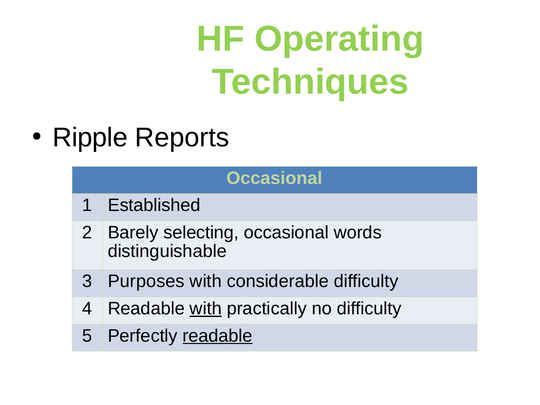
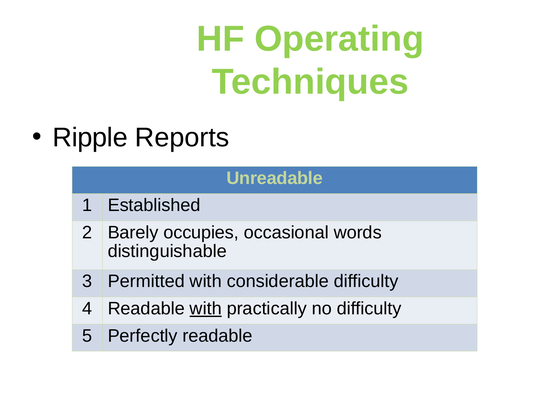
Occasional: Occasional -> Unreadable (275, 178)
selecting: selecting -> occupies (201, 233)
Purposes: Purposes -> Permitted (146, 281)
readable underline: present -> none (218, 336)
